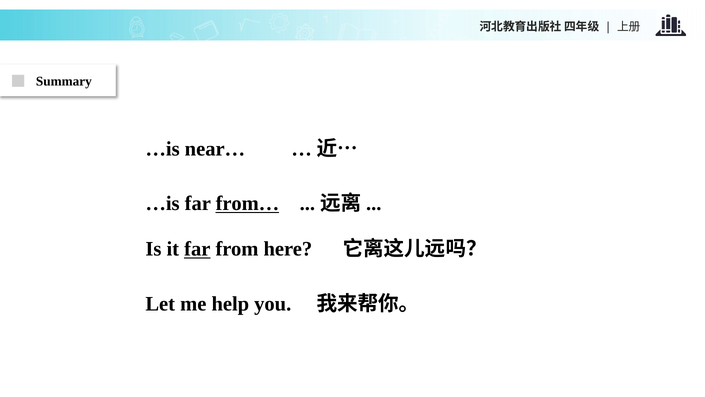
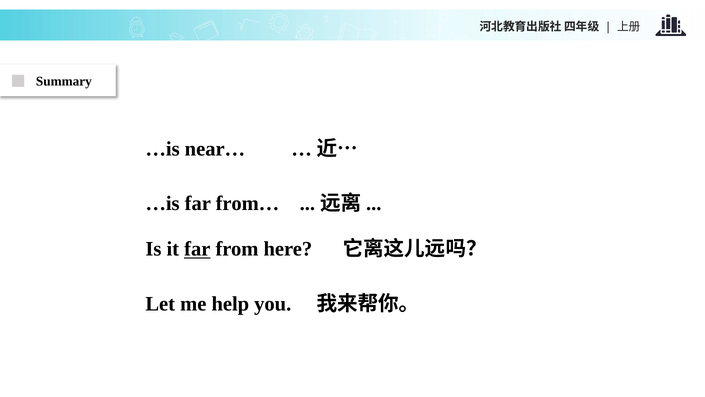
from… underline: present -> none (247, 203)
